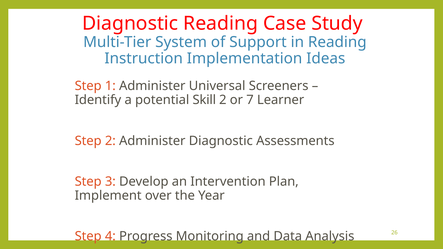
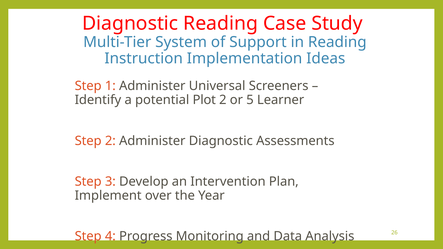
Skill: Skill -> Plot (204, 100)
7: 7 -> 5 (250, 100)
